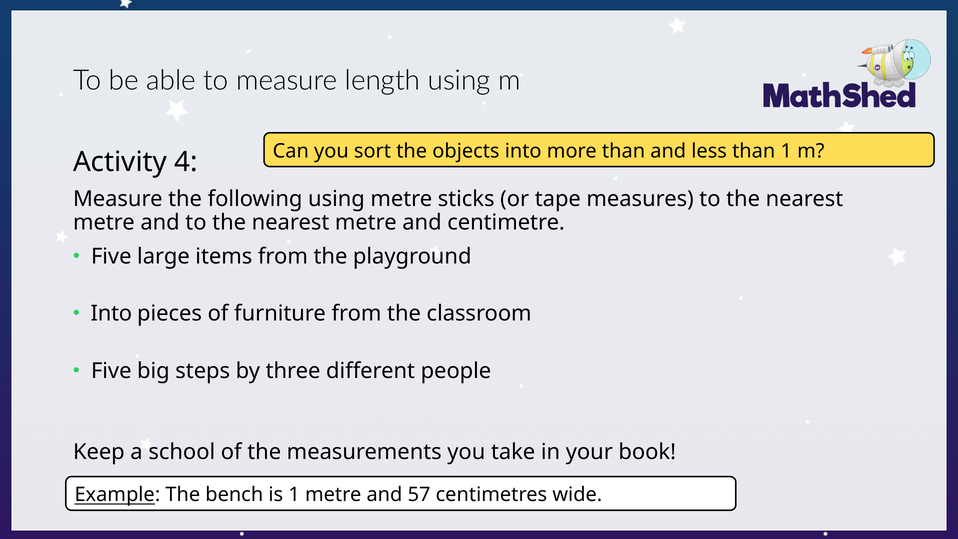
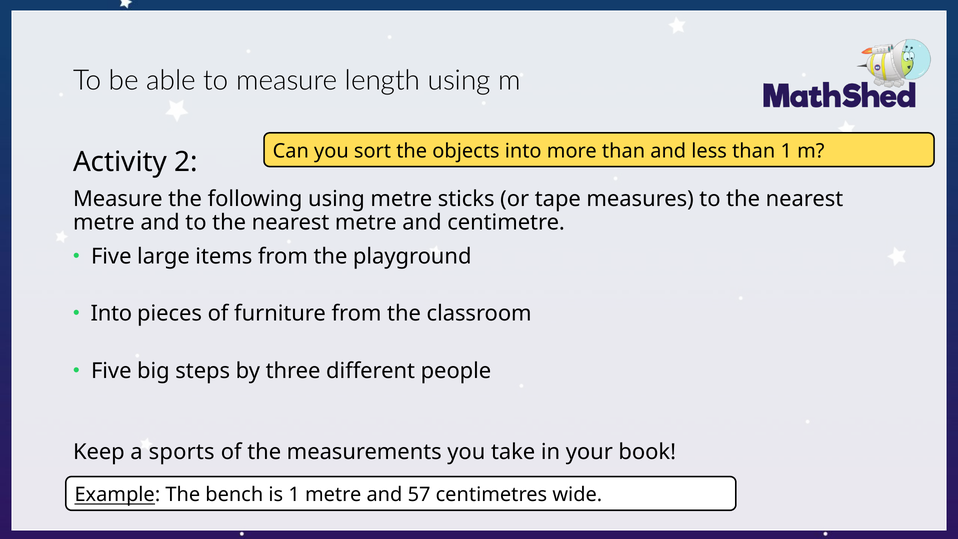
4: 4 -> 2 (186, 162)
school: school -> sports (182, 452)
